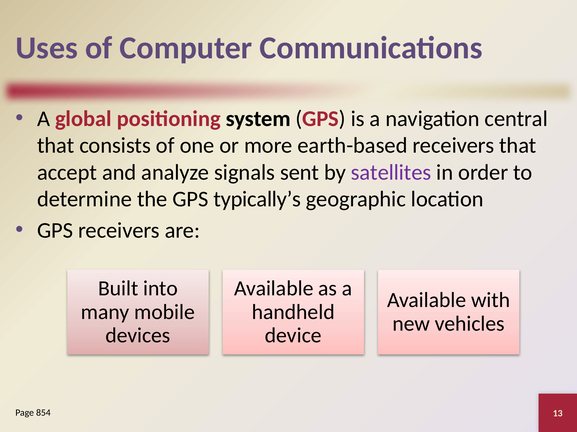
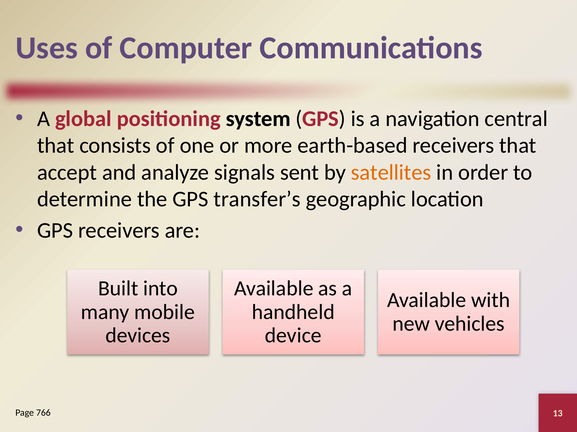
satellites colour: purple -> orange (391, 173)
typically’s: typically’s -> transfer’s (257, 199)
854: 854 -> 766 (43, 413)
